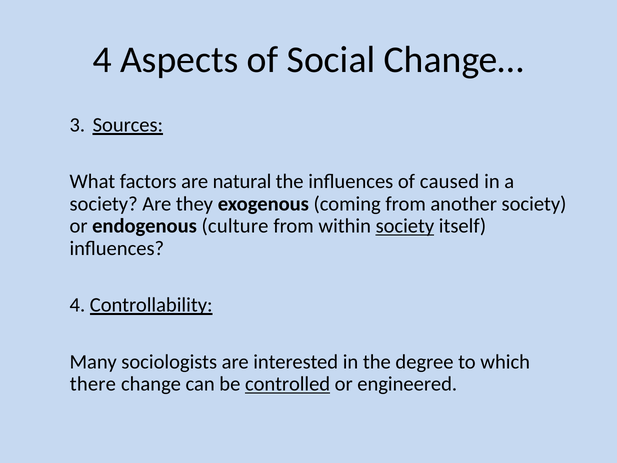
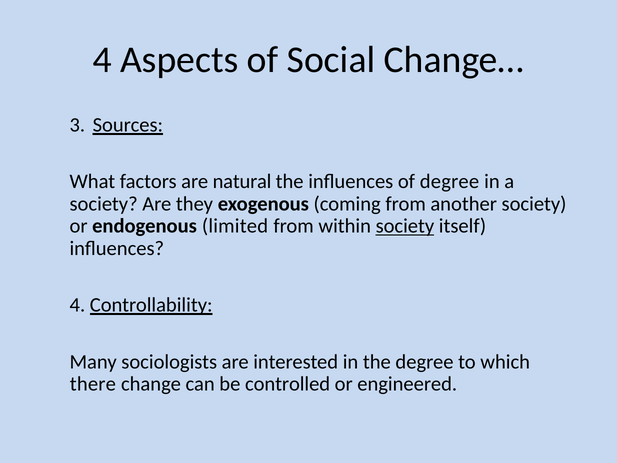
of caused: caused -> degree (449, 182)
culture: culture -> limited (235, 226)
controlled underline: present -> none (288, 384)
